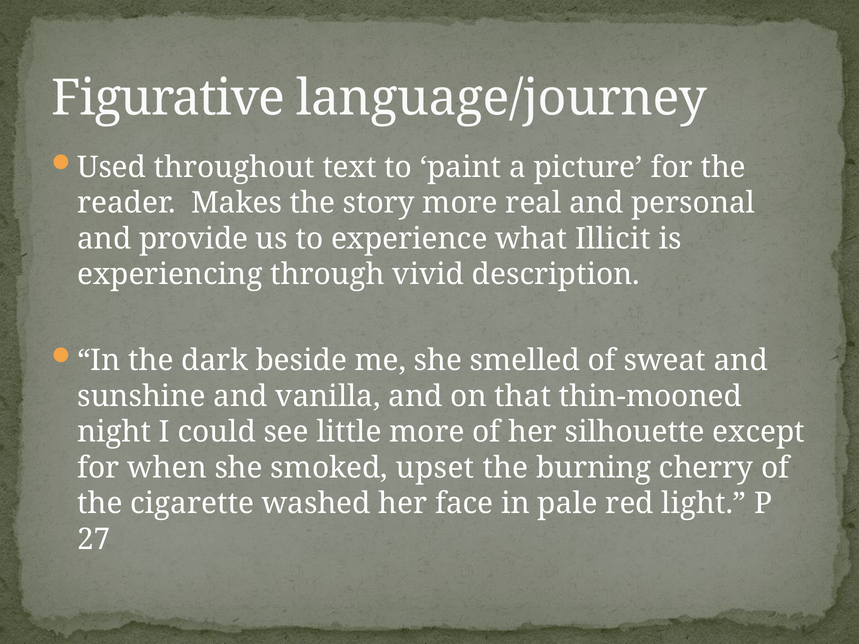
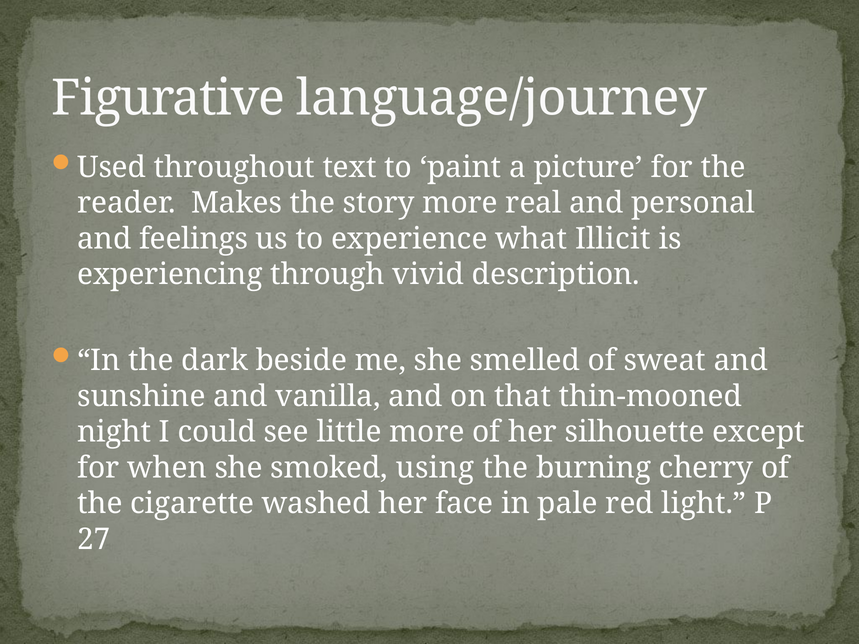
provide: provide -> feelings (194, 239)
upset: upset -> using (435, 468)
